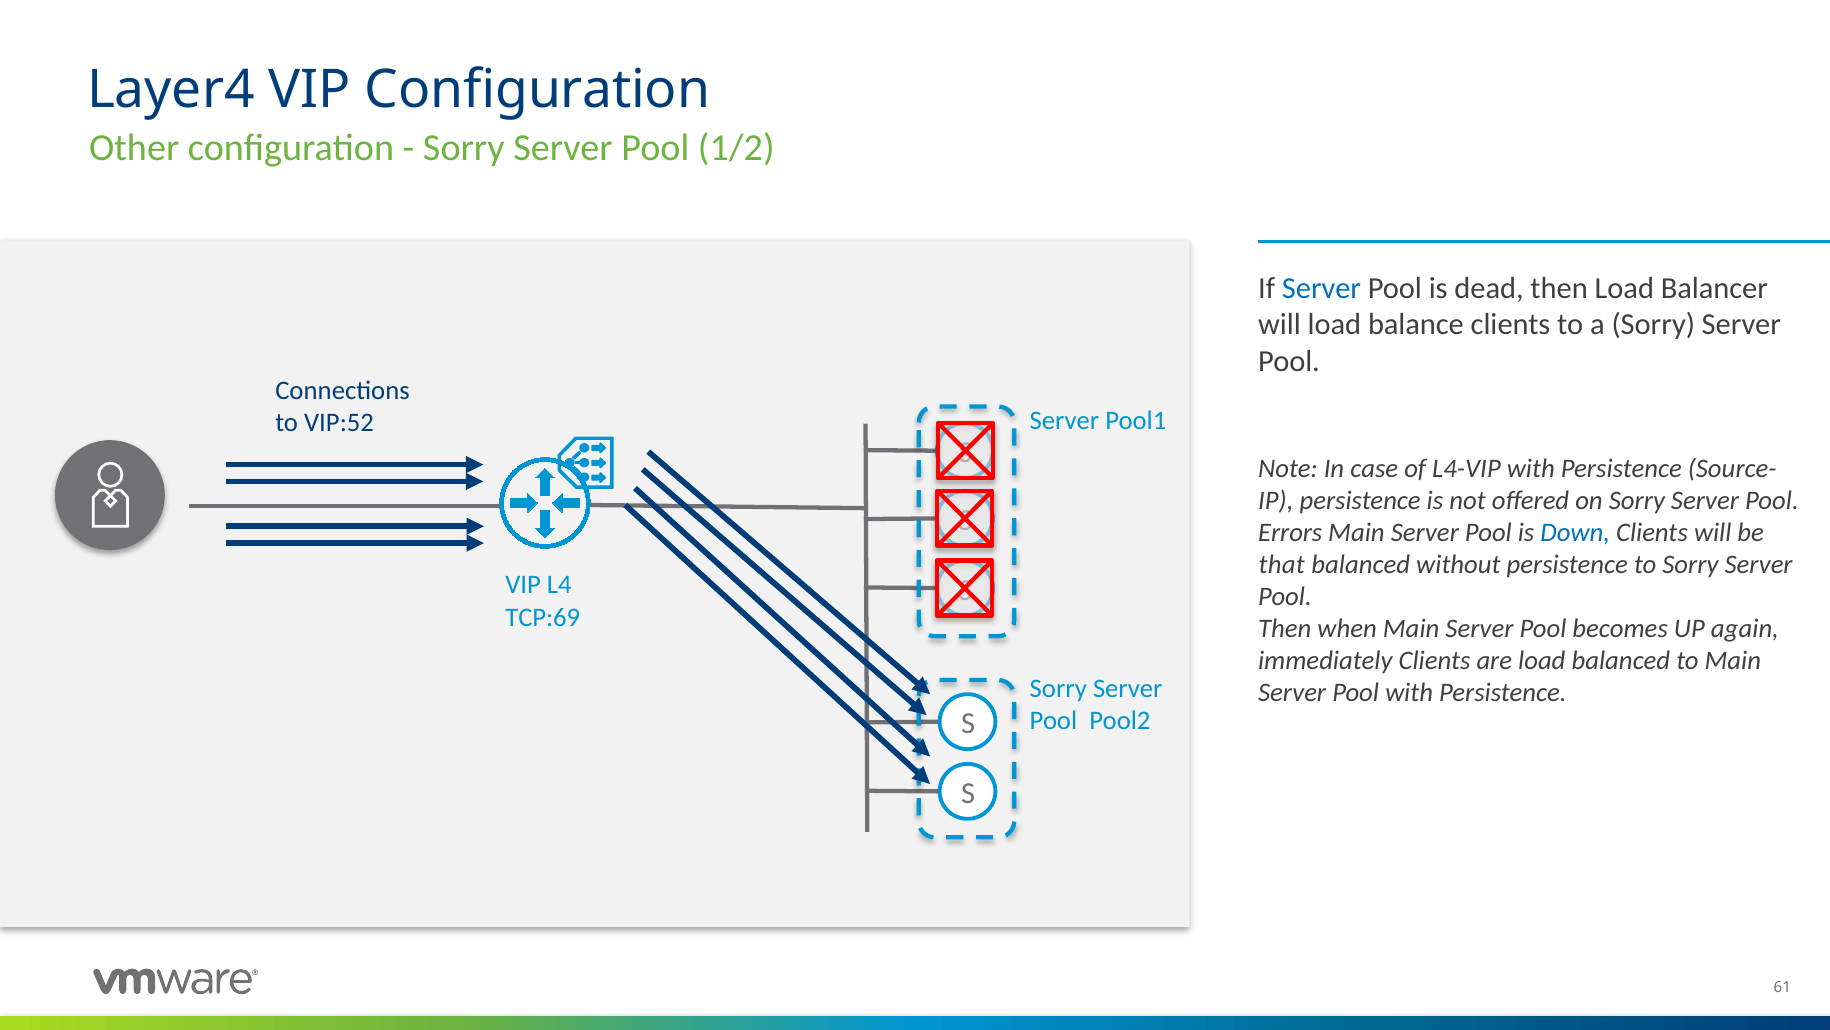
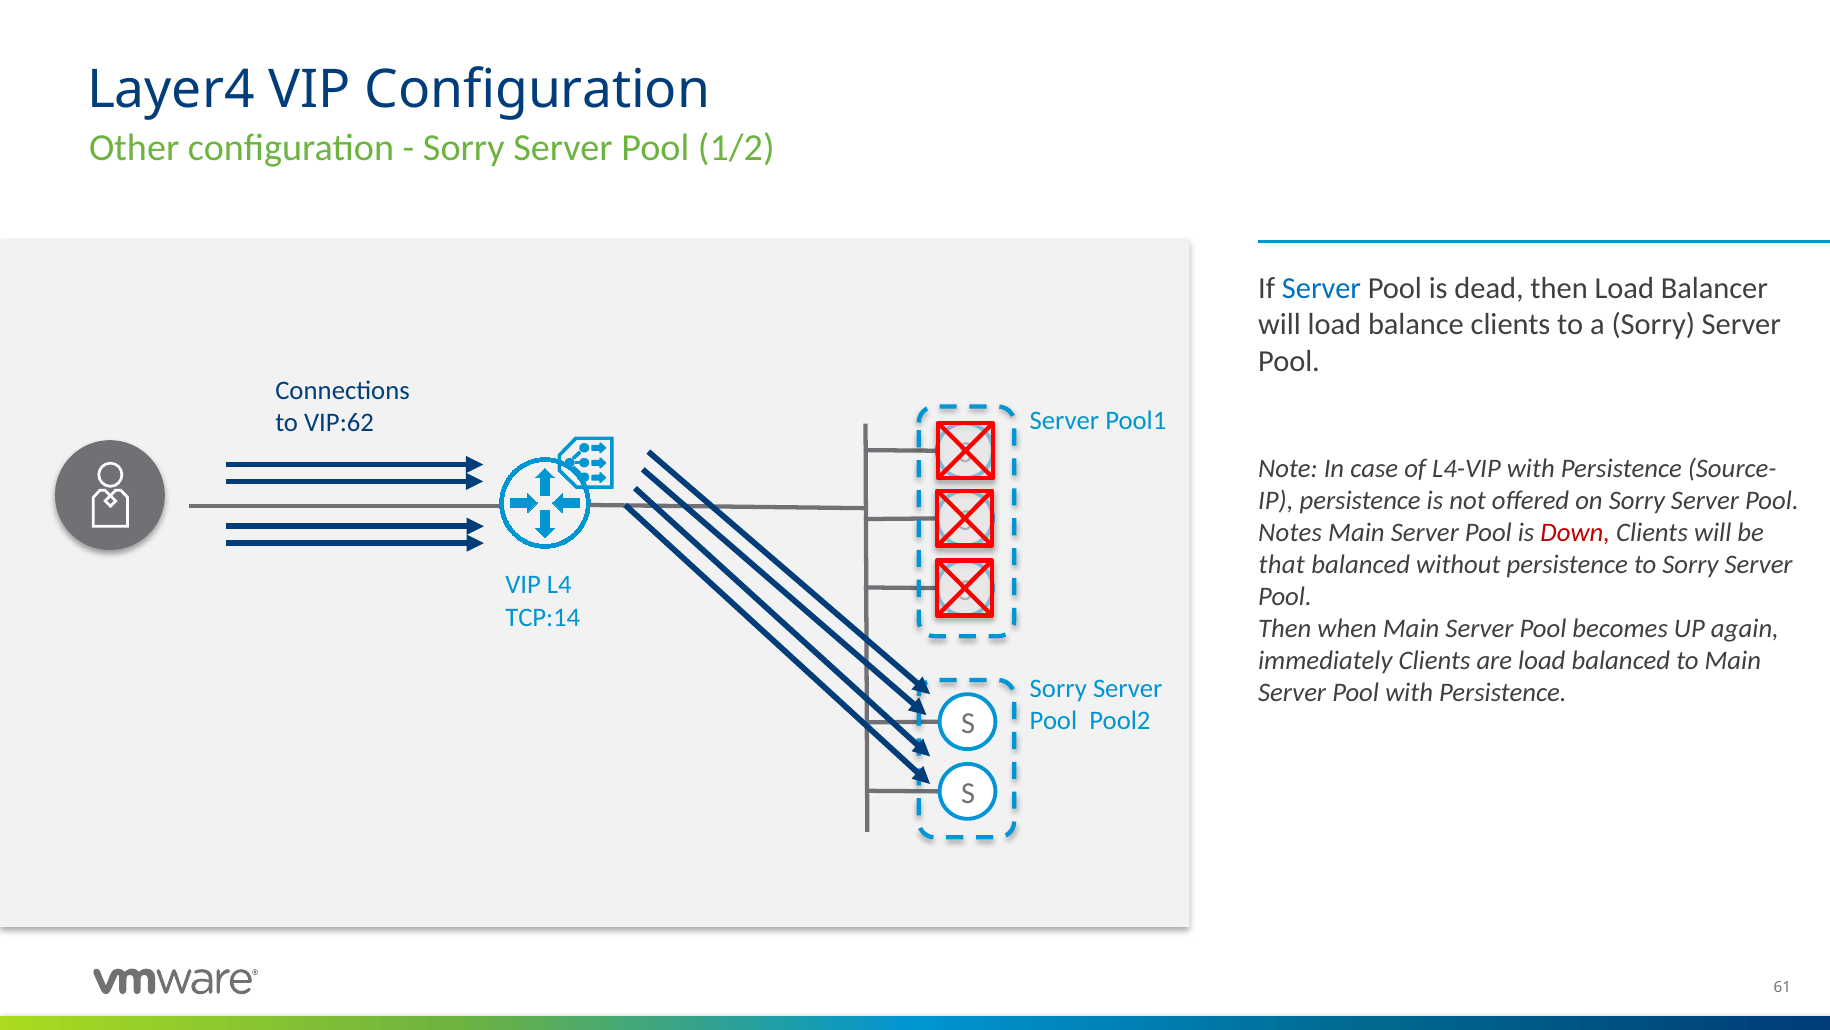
VIP:52: VIP:52 -> VIP:62 (339, 423)
Errors: Errors -> Notes (1290, 533)
Down colour: blue -> red (1575, 533)
TCP:69: TCP:69 -> TCP:14 (543, 617)
